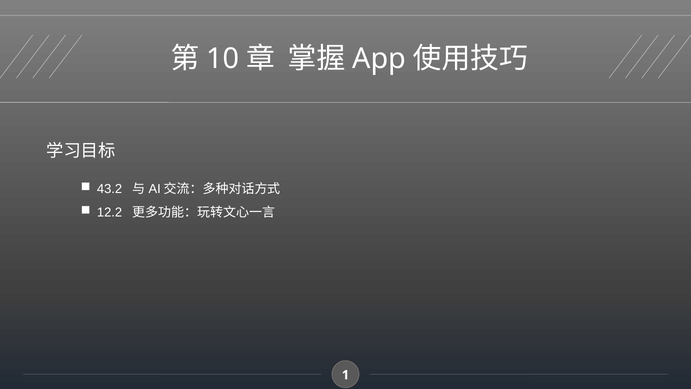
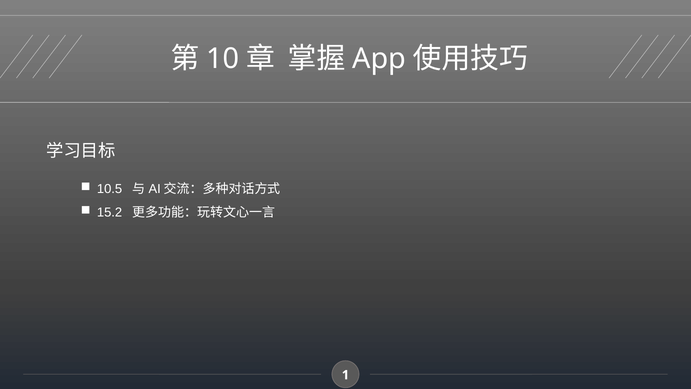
43.2: 43.2 -> 10.5 (110, 189)
12.2: 12.2 -> 15.2 (110, 212)
